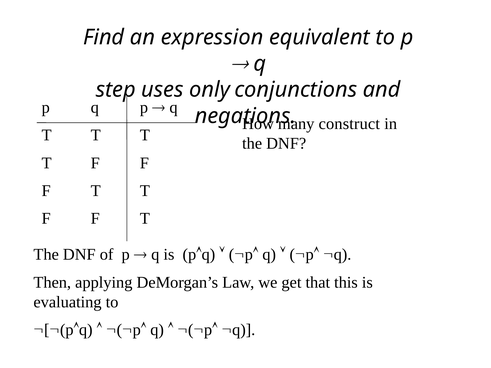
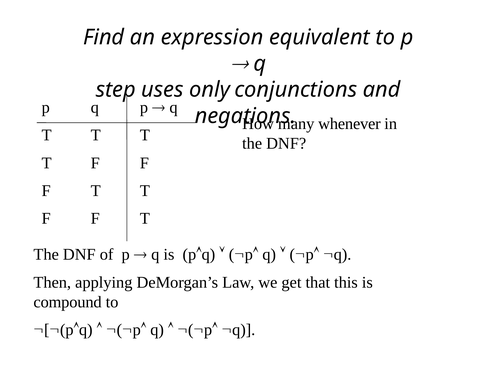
construct: construct -> whenever (349, 124)
evaluating: evaluating -> compound (68, 302)
